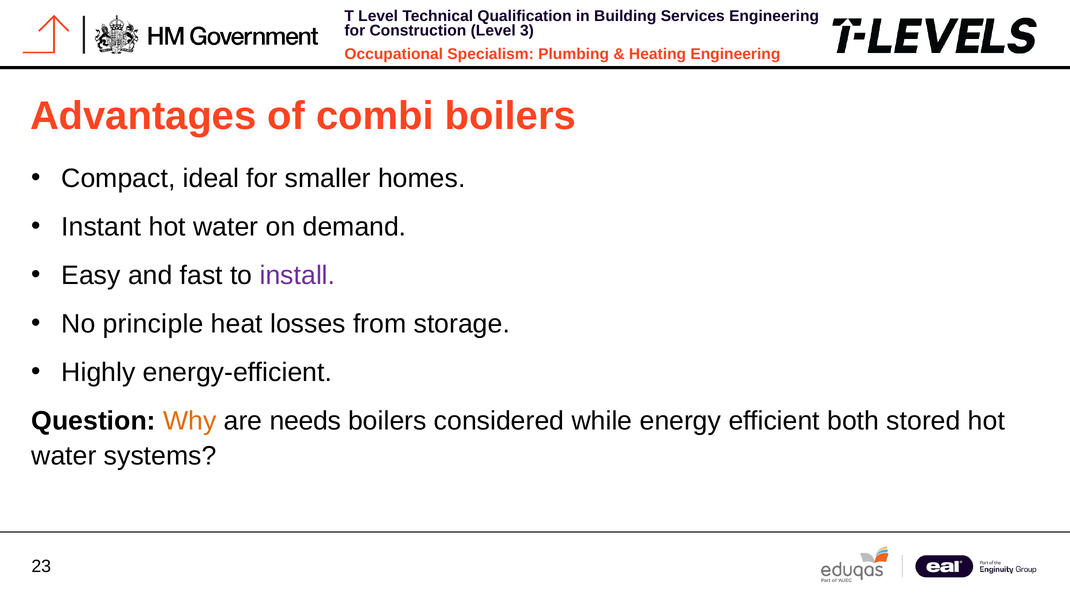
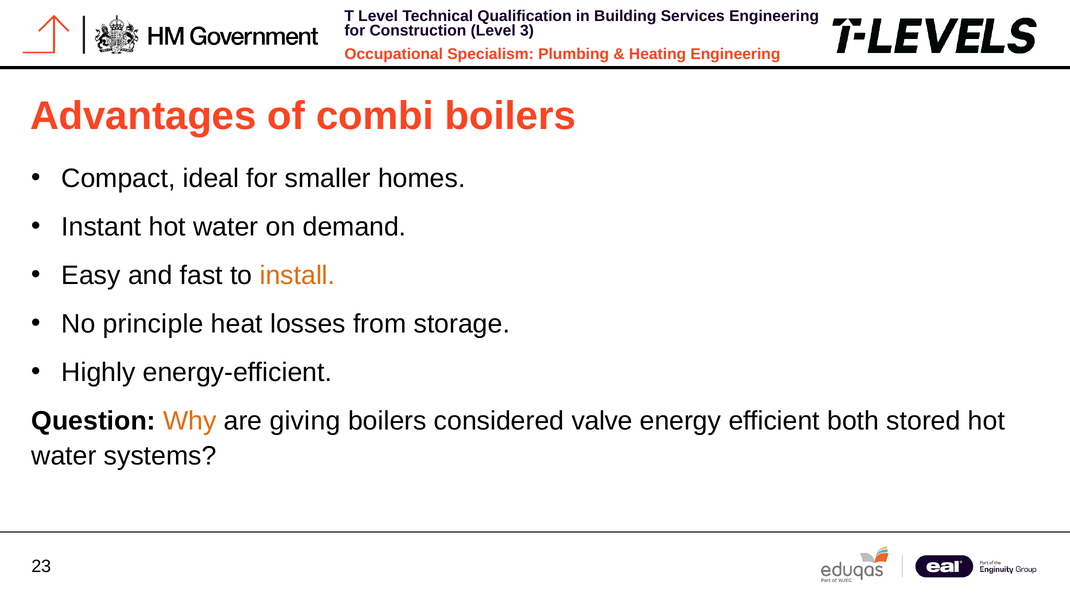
install colour: purple -> orange (298, 275)
needs: needs -> giving (305, 421)
while: while -> valve (602, 421)
